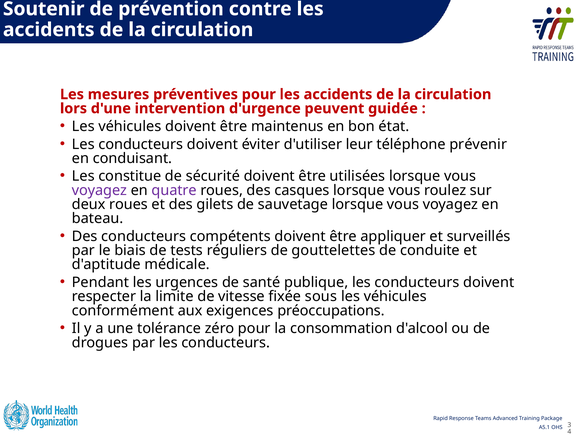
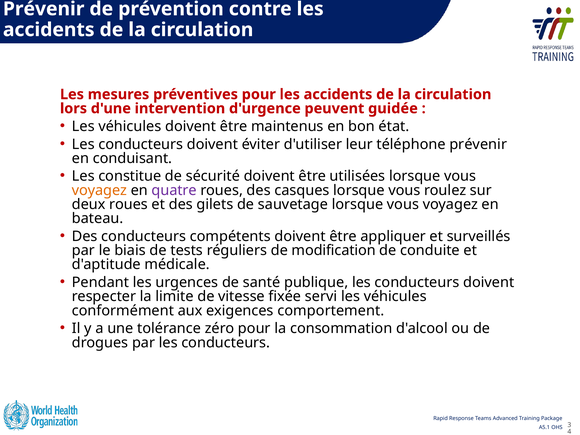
Soutenir: Soutenir -> Prévenir (44, 9)
voyagez colour: purple -> orange (99, 190)
gouttelettes: gouttelettes -> modification (334, 250)
sous: sous -> servi (321, 296)
préoccupations: préoccupations -> comportement (331, 311)
